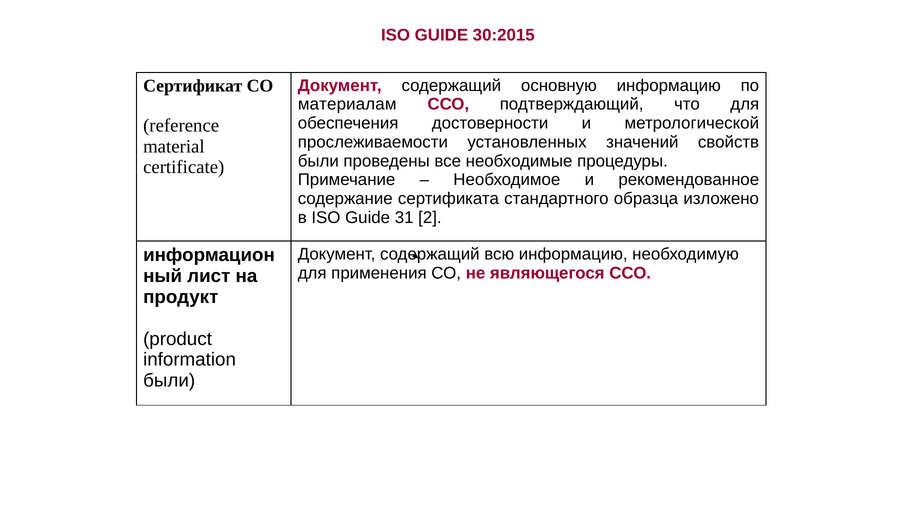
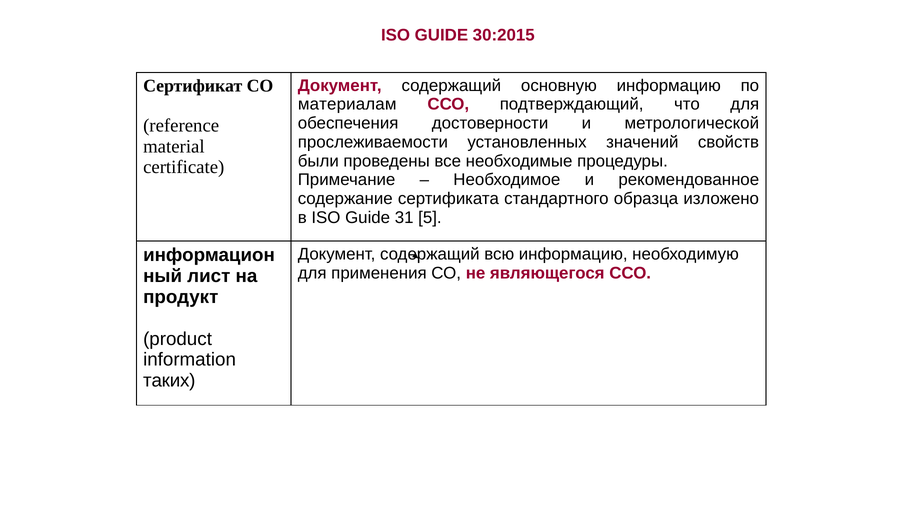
2: 2 -> 5 (430, 218)
были: были -> таких (169, 381)
